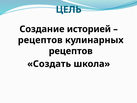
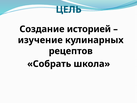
рецептов: рецептов -> изучение (40, 40)
Создать: Создать -> Собрать (49, 64)
